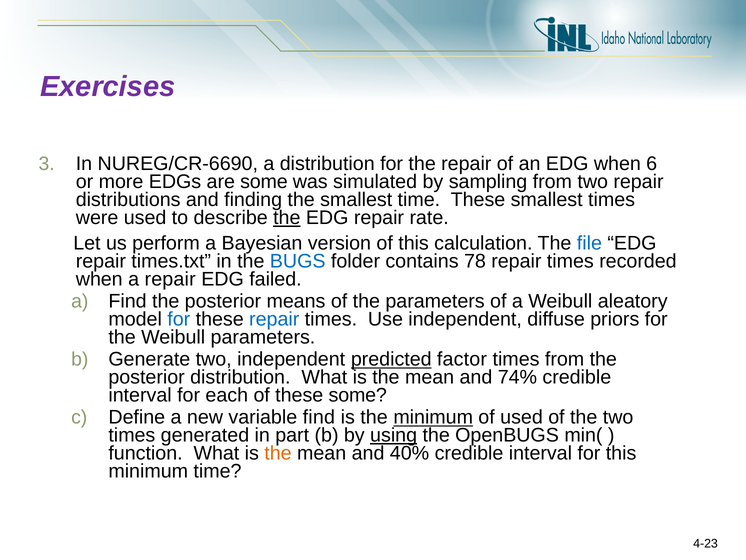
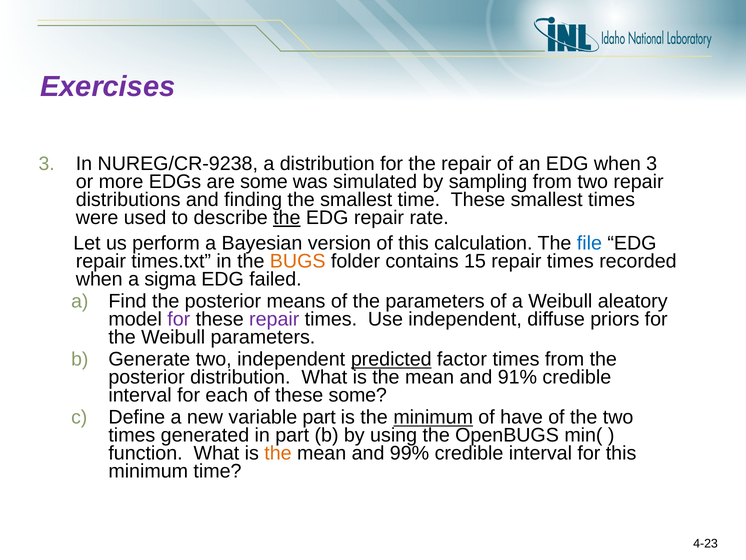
NUREG/CR-6690: NUREG/CR-6690 -> NUREG/CR-9238 (178, 163)
when 6: 6 -> 3 (652, 163)
BUGS colour: blue -> orange (298, 261)
78: 78 -> 15 (475, 261)
a repair: repair -> sigma (170, 279)
for colour: blue -> purple (179, 319)
repair colour: blue -> purple (274, 319)
74%: 74% -> 91% (517, 377)
variable find: find -> part (319, 417)
of used: used -> have (522, 417)
using underline: present -> none (394, 435)
40%: 40% -> 99% (409, 453)
